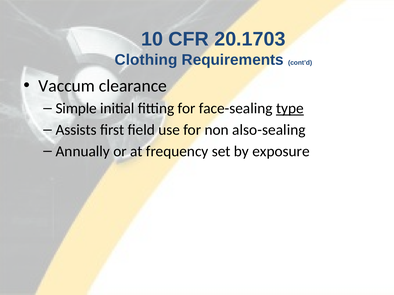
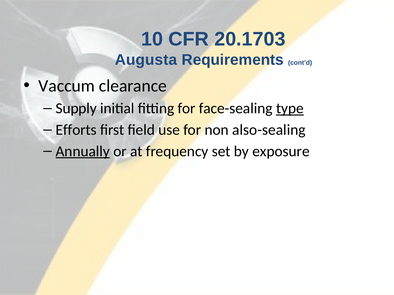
Clothing: Clothing -> Augusta (146, 60)
Simple: Simple -> Supply (76, 109)
Assists: Assists -> Efforts (76, 130)
Annually underline: none -> present (83, 152)
